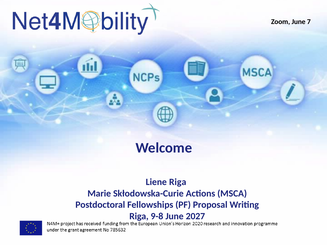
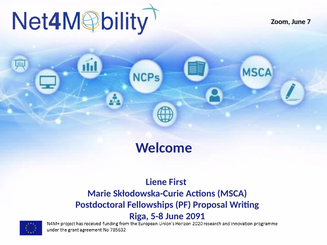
Liene Riga: Riga -> First (178, 182)
9-8: 9-8 -> 5-8 (157, 216)
2027: 2027 -> 2091 (195, 216)
